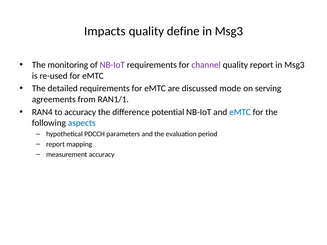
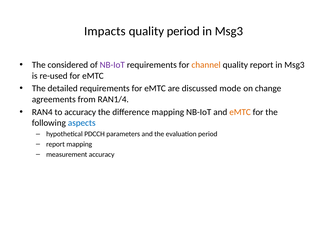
quality define: define -> period (183, 31)
monitoring: monitoring -> considered (68, 65)
channel colour: purple -> orange (206, 65)
serving: serving -> change (268, 89)
RAN1/1: RAN1/1 -> RAN1/4 (113, 99)
difference potential: potential -> mapping (168, 112)
eMTC colour: blue -> orange (240, 112)
